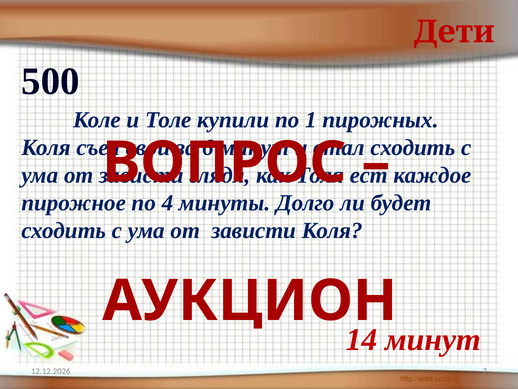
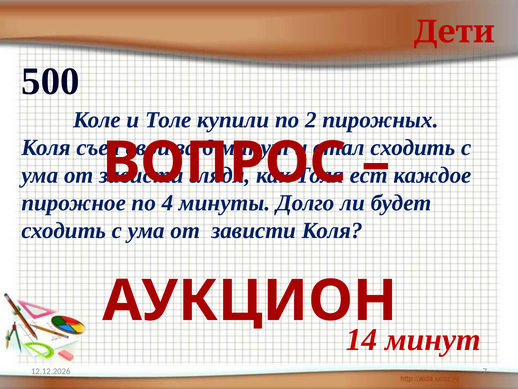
1: 1 -> 2 (311, 120)
